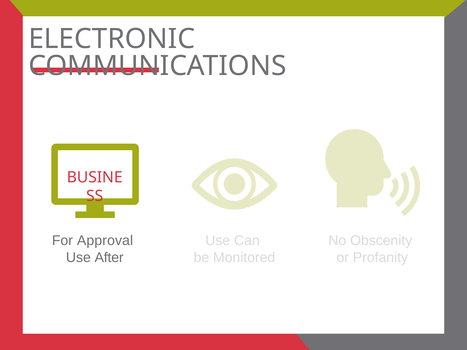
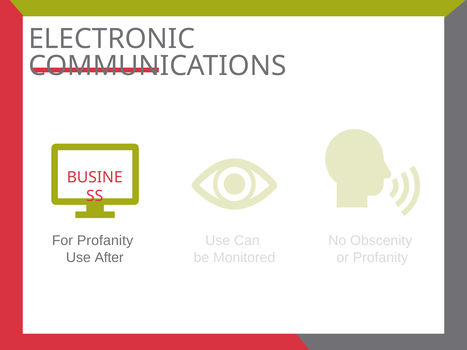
For Approval: Approval -> Profanity (105, 241)
